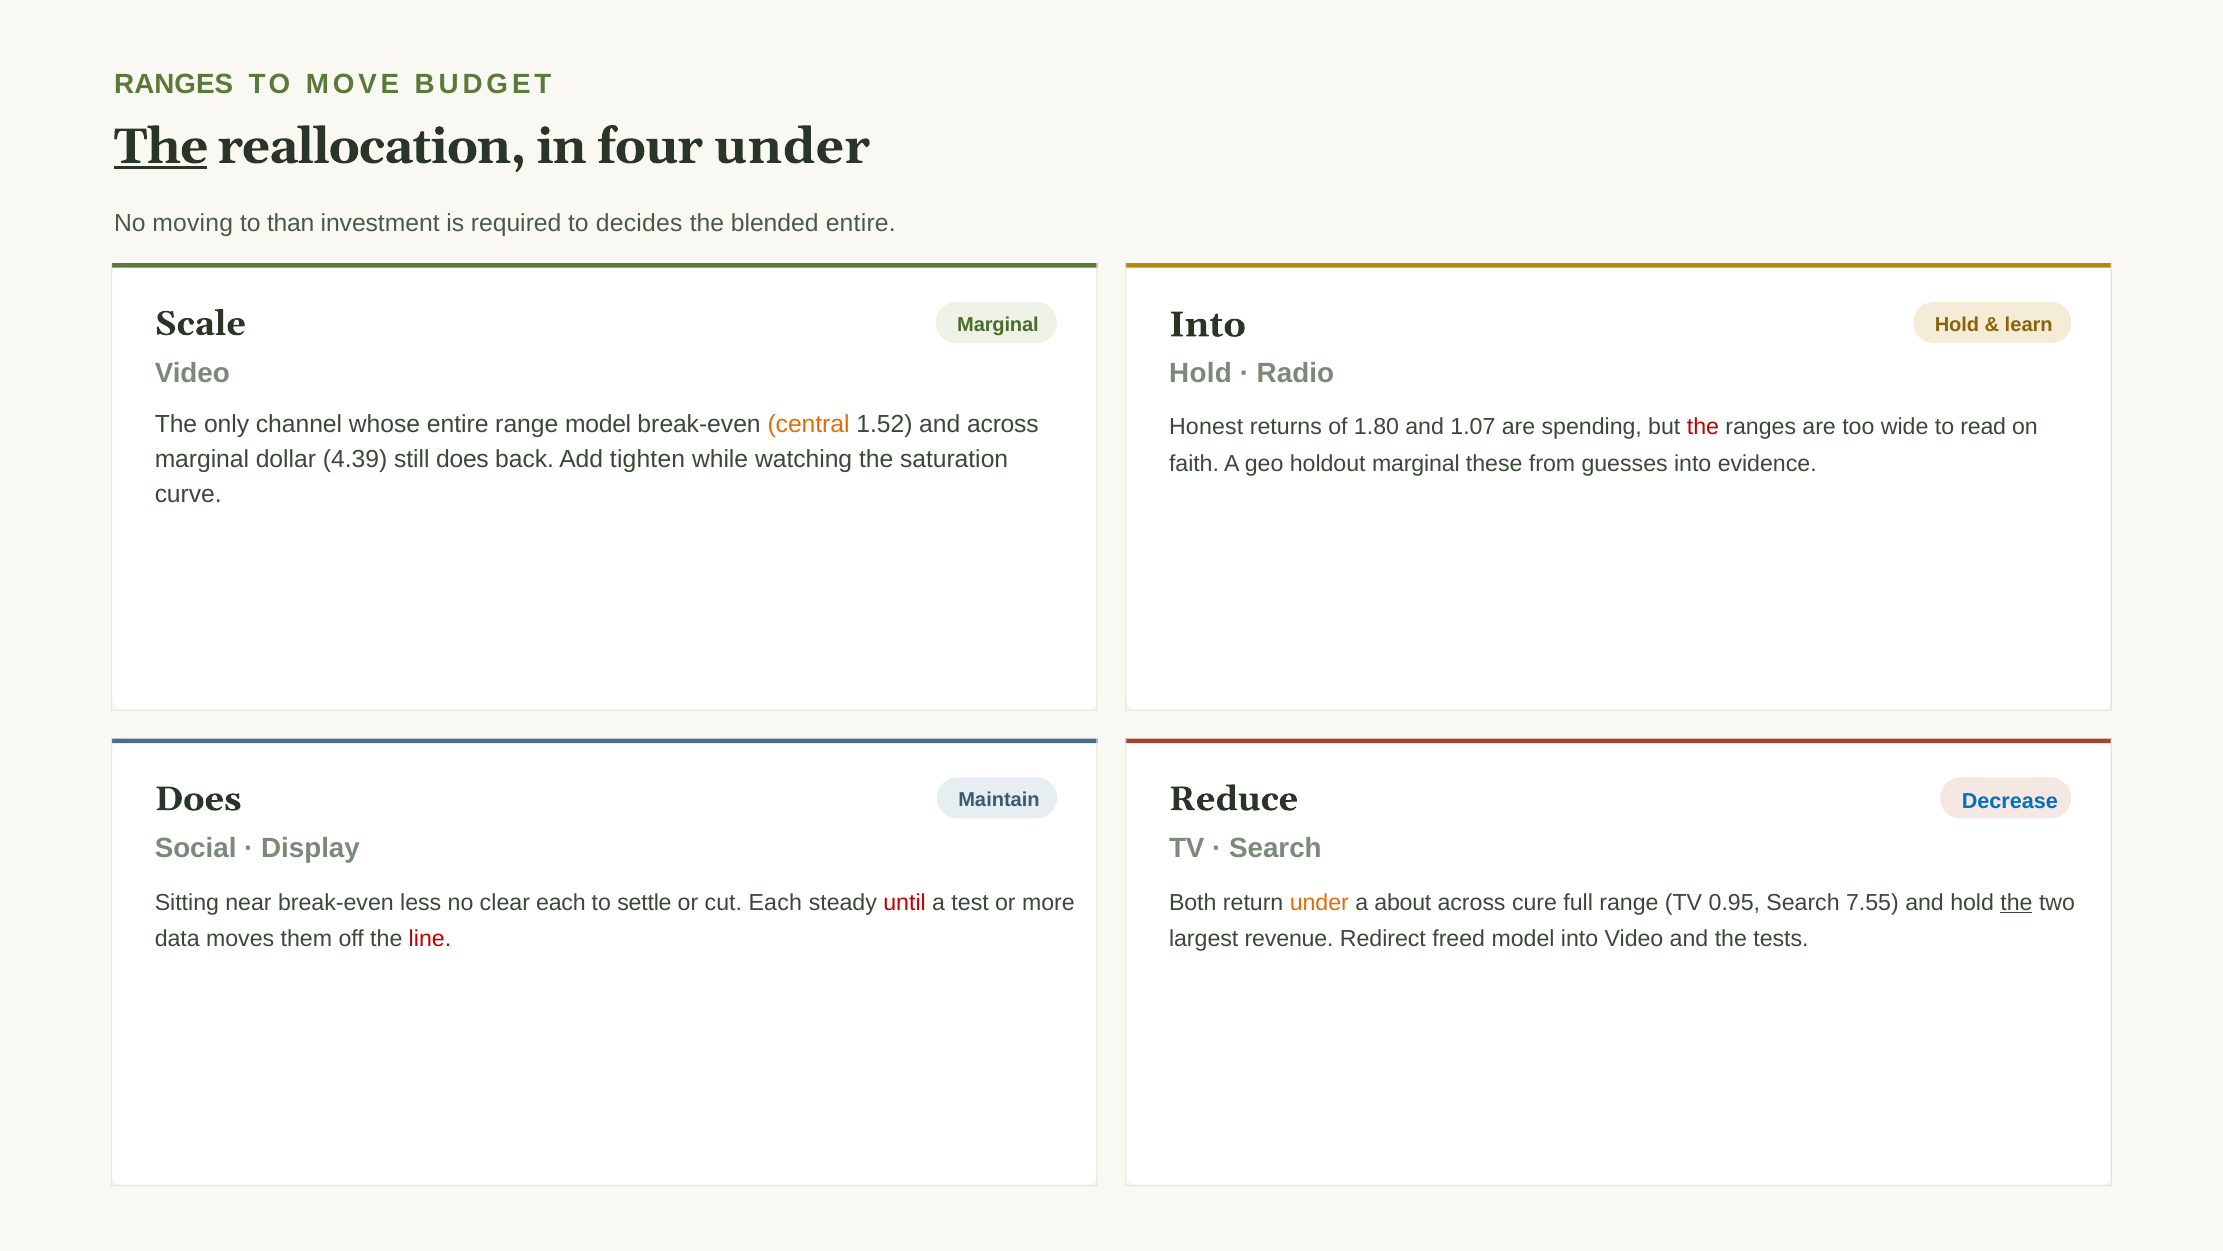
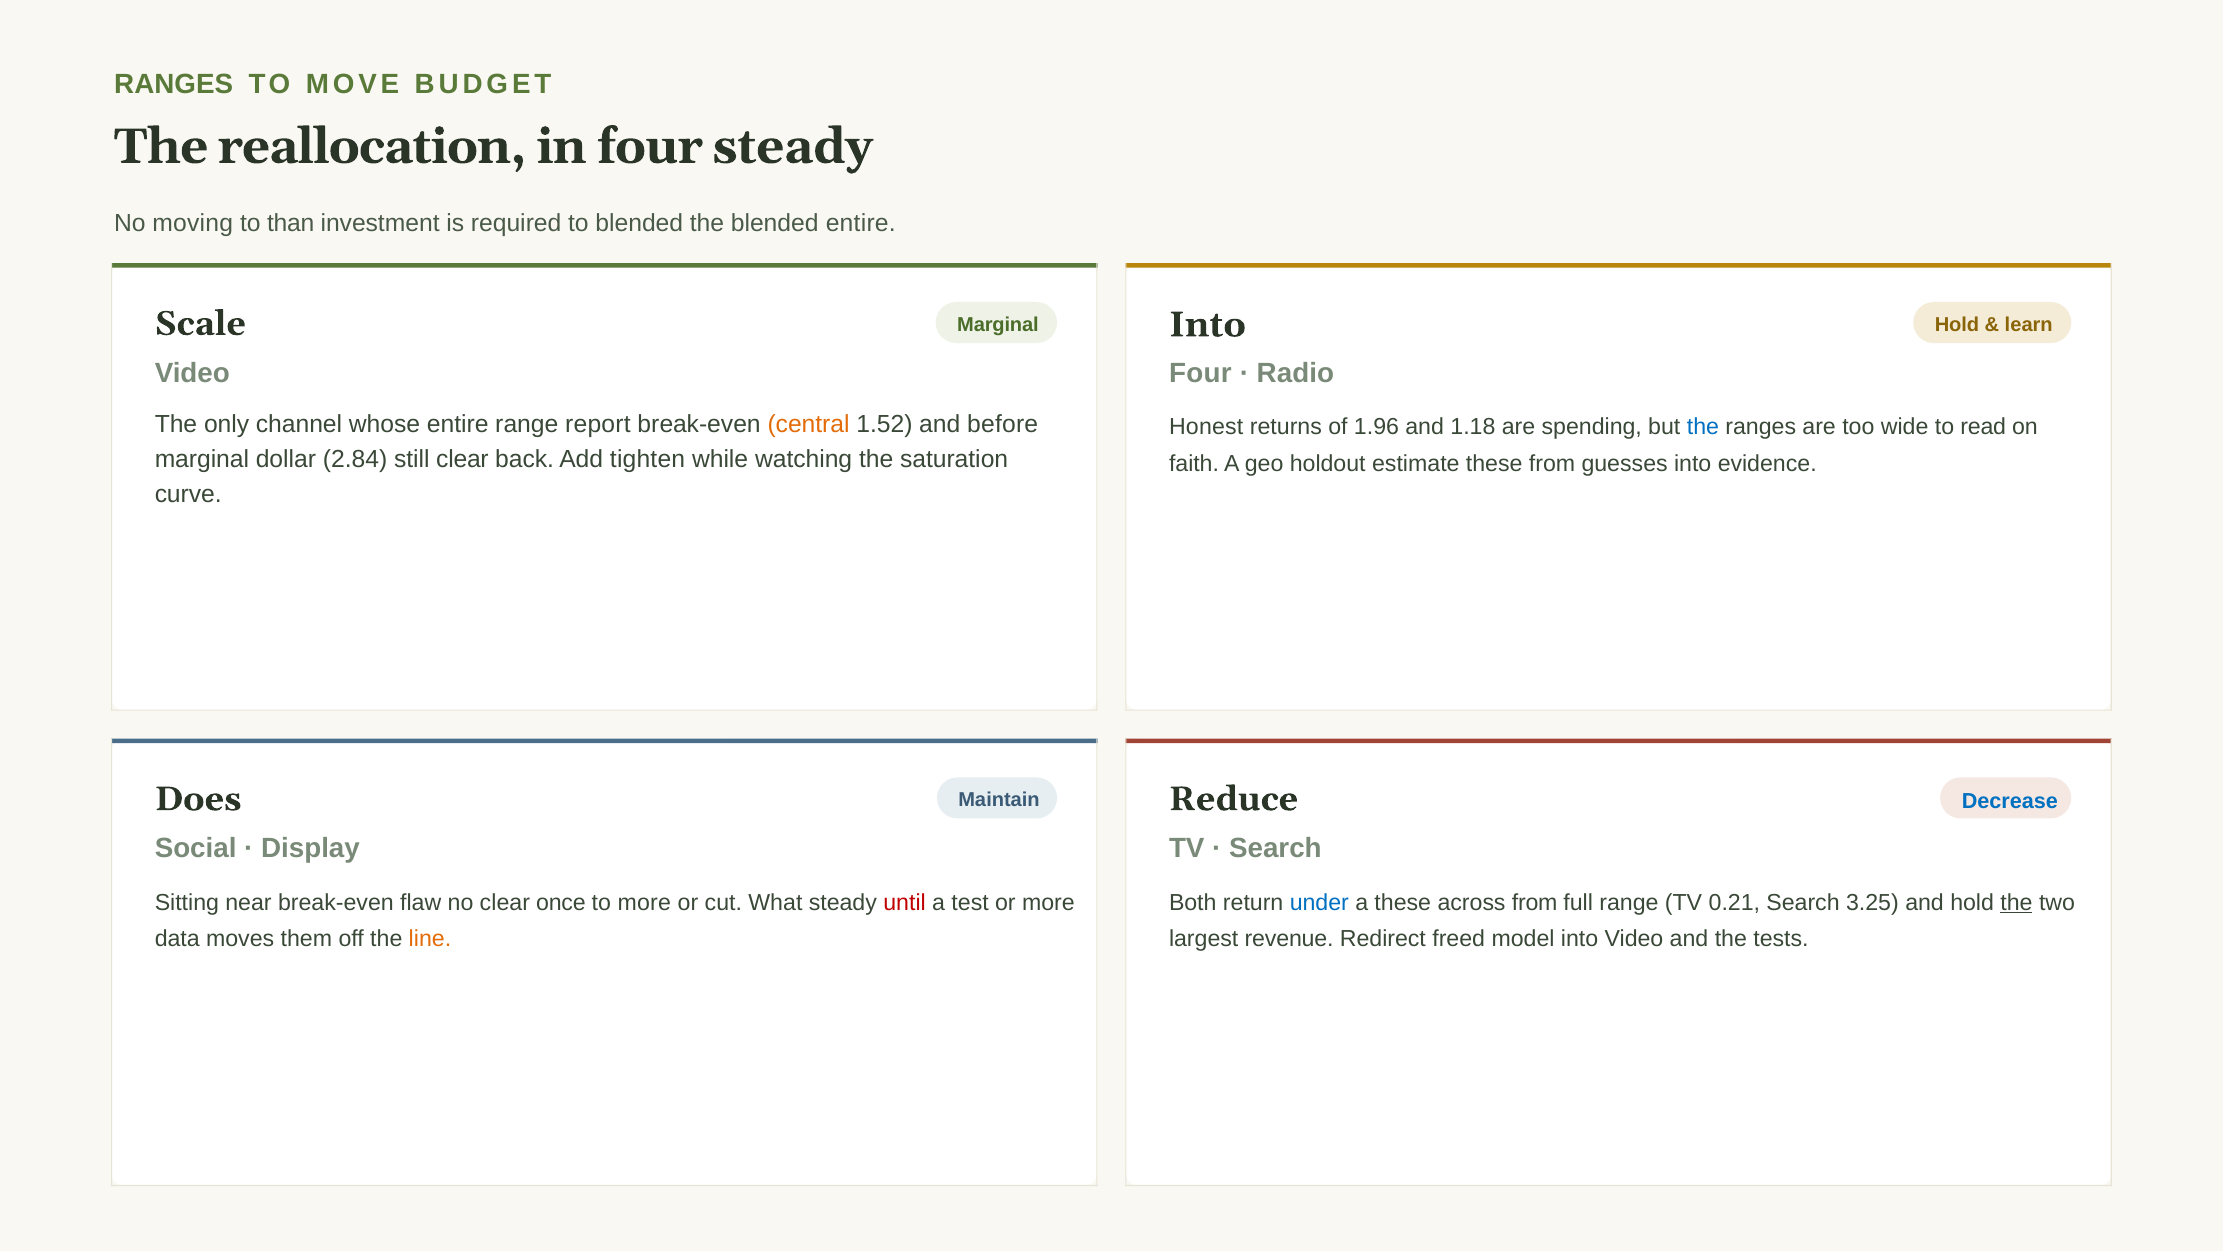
The underline: present -> none (161, 146)
four under: under -> steady (793, 146)
to decides: decides -> blended (639, 223)
Hold: Hold -> Four (1200, 373)
range model: model -> report (598, 424)
and across: across -> before (1003, 424)
1.80: 1.80 -> 1.96 (1377, 427)
1.07: 1.07 -> 1.18 (1473, 427)
the colour: red -> blue (1703, 427)
4.39: 4.39 -> 2.84 (355, 459)
still does: does -> clear (462, 459)
holdout marginal: marginal -> estimate (1416, 463)
less: less -> flaw (421, 902)
clear each: each -> once (561, 902)
to settle: settle -> more (644, 902)
cut Each: Each -> What (775, 902)
under colour: orange -> blue (1319, 902)
a about: about -> these (1403, 902)
across cure: cure -> from (1535, 902)
0.95: 0.95 -> 0.21 (1734, 902)
7.55: 7.55 -> 3.25 (1872, 902)
line colour: red -> orange (430, 938)
